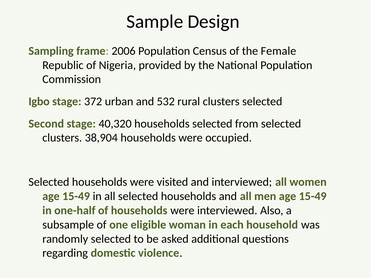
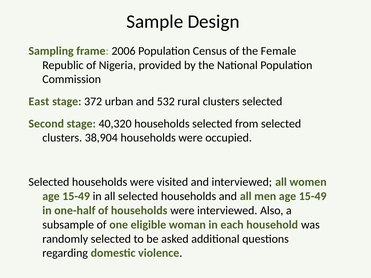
Igbo: Igbo -> East (39, 102)
